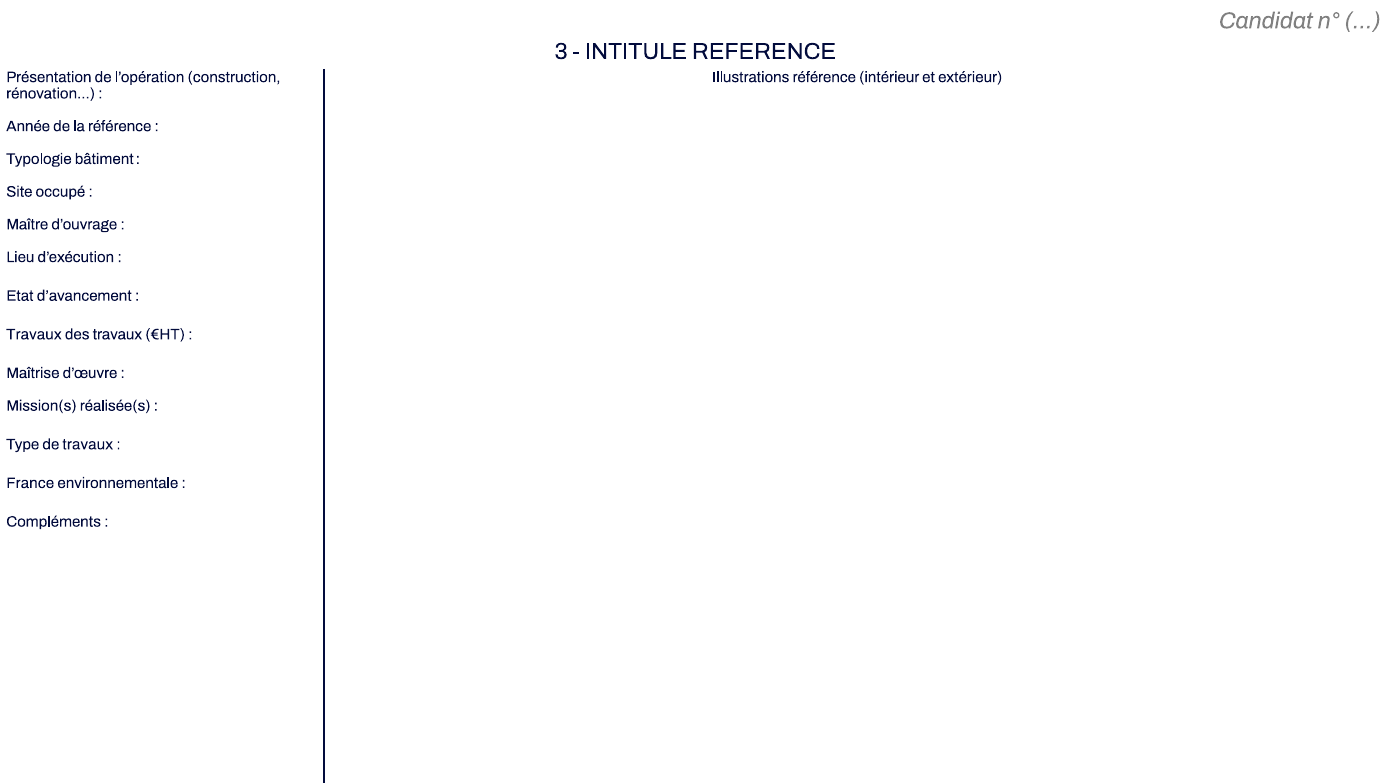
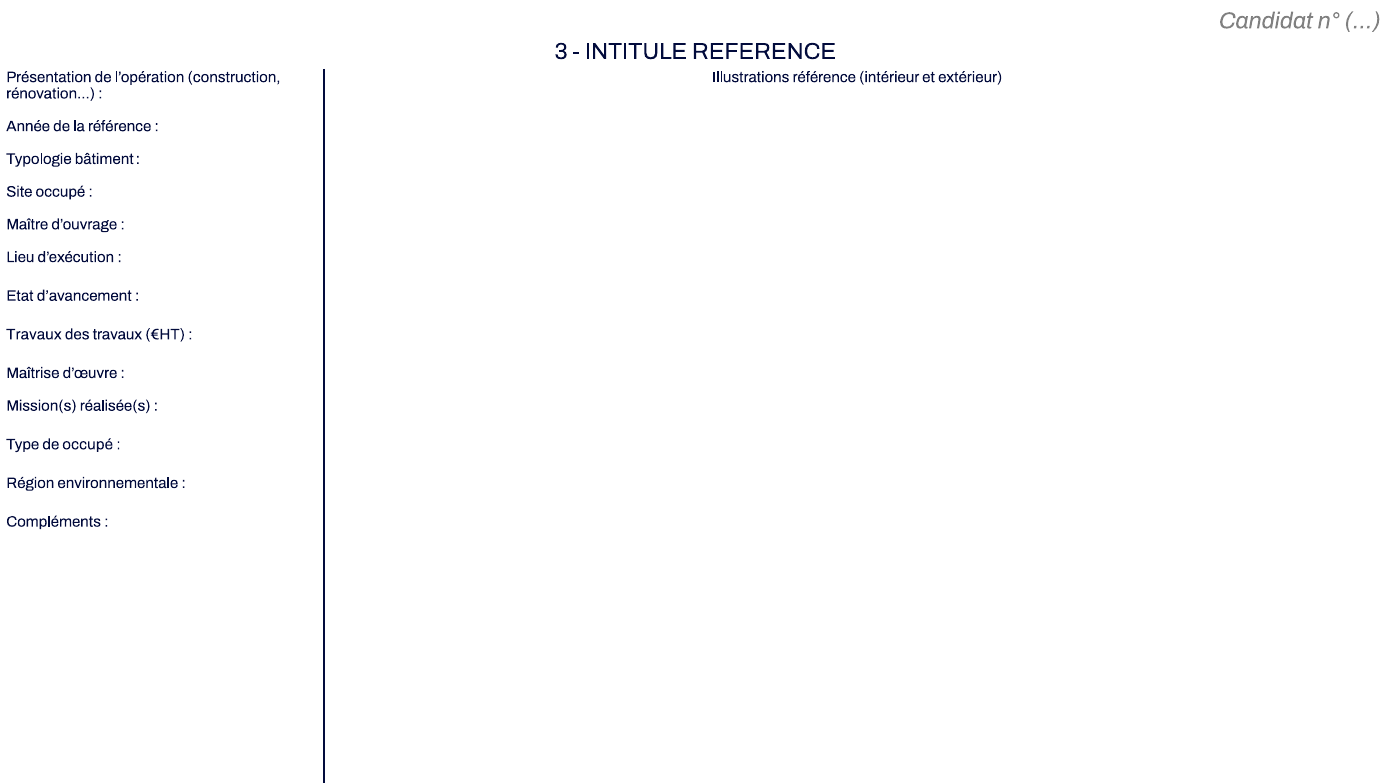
de travaux: travaux -> occupé (88, 444)
France: France -> Région (30, 483)
